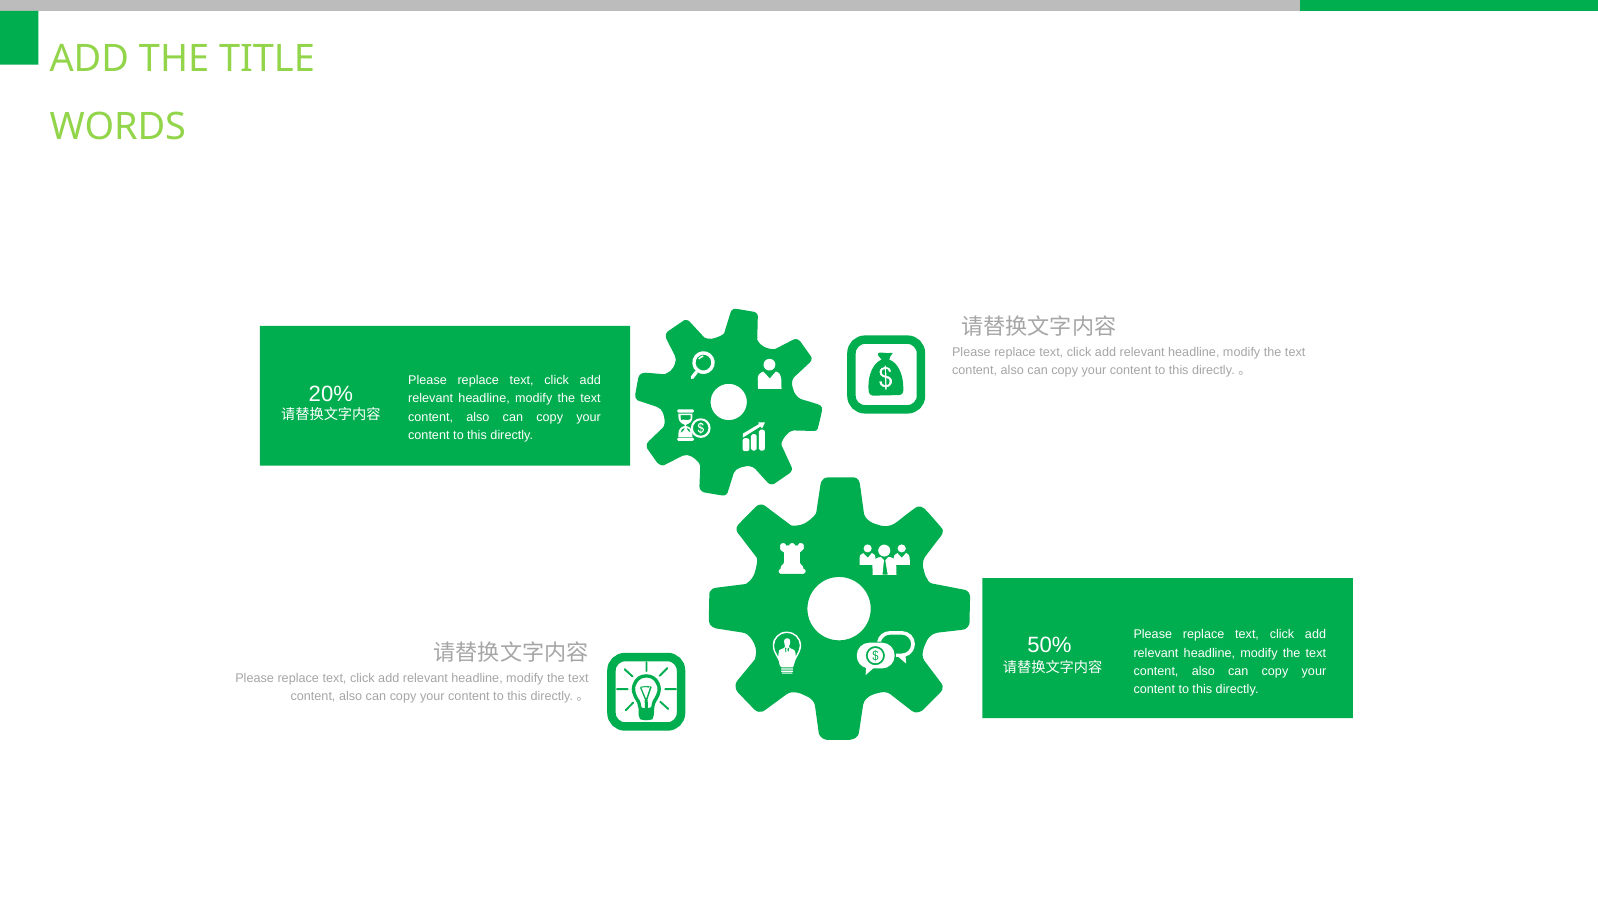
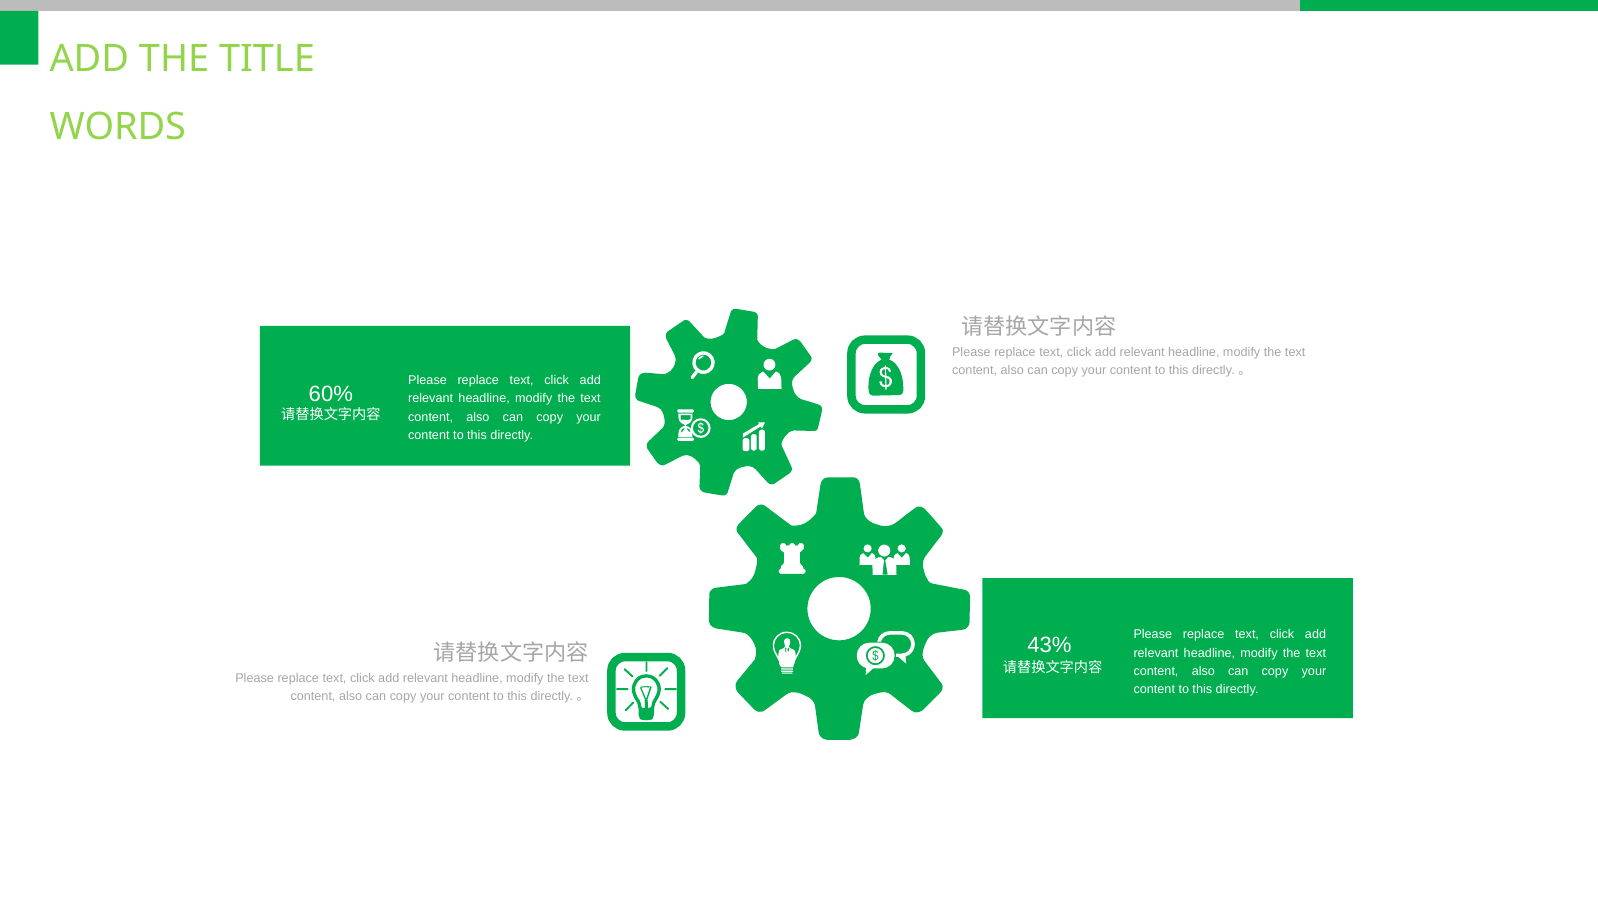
20%: 20% -> 60% (331, 394)
50%: 50% -> 43% (1050, 646)
